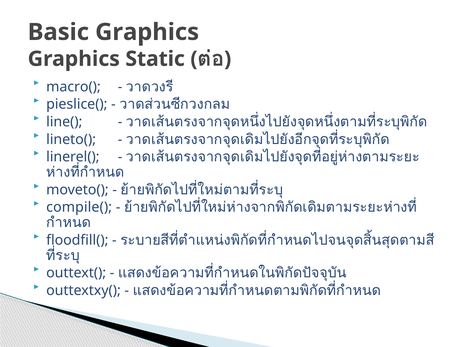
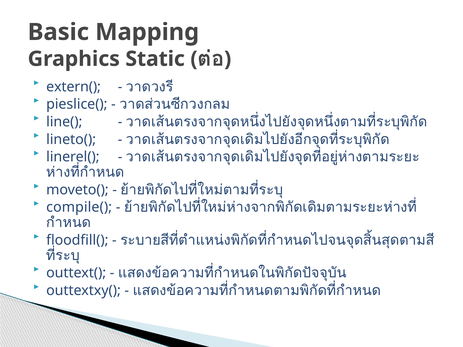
Basic Graphics: Graphics -> Mapping (147, 32)
macro(: macro( -> extern( (74, 87)
